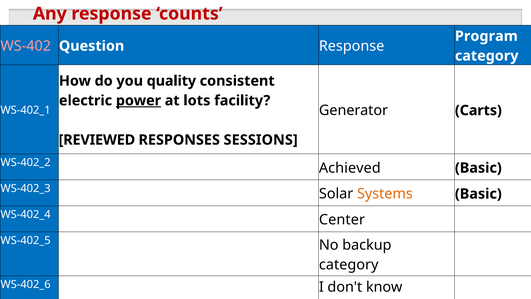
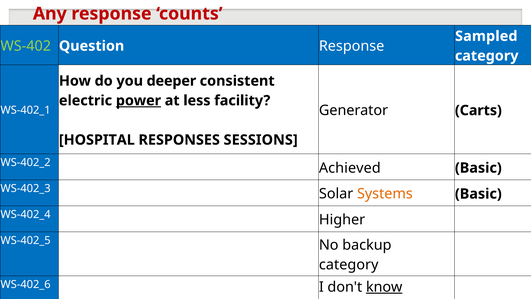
Program: Program -> Sampled (486, 36)
WS-402 colour: pink -> light green (26, 46)
quality: quality -> deeper (171, 81)
lots: lots -> less (197, 100)
REVIEWED: REVIEWED -> HOSPITAL (97, 140)
Center: Center -> Higher (342, 220)
know underline: none -> present (384, 287)
